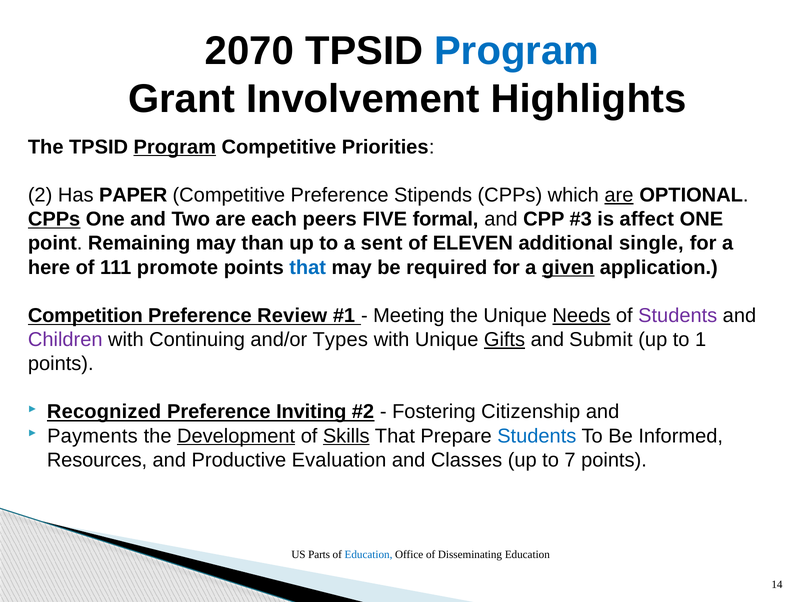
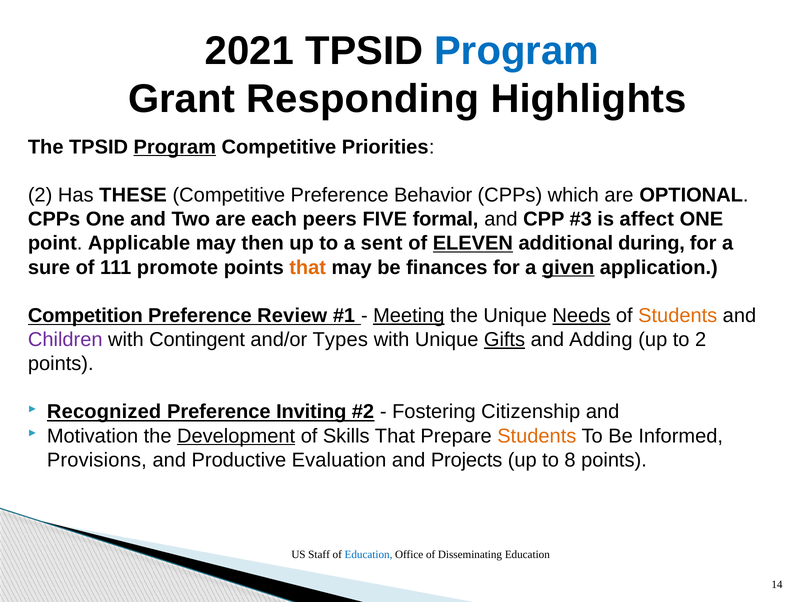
2070: 2070 -> 2021 (249, 51)
Involvement: Involvement -> Responding (363, 99)
PAPER: PAPER -> THESE (133, 195)
Stipends: Stipends -> Behavior (433, 195)
are underline: present -> none (619, 195)
CPPs underline: present -> none (54, 219)
Remaining: Remaining -> Applicable (139, 243)
than: than -> then (263, 243)
ELEVEN underline: none -> present (473, 243)
single: single -> during (652, 243)
here: here -> sure (49, 267)
that colour: blue -> orange (308, 267)
required: required -> finances (447, 267)
Meeting underline: none -> present (409, 315)
Students colour: purple -> orange (678, 315)
Continuing: Continuing -> Contingent (197, 339)
Submit: Submit -> Adding (601, 339)
to 1: 1 -> 2 (701, 339)
Payments: Payments -> Motivation (93, 436)
Skills underline: present -> none (346, 436)
Students colour: blue -> orange (537, 436)
Resources: Resources -> Provisions (97, 460)
Classes: Classes -> Projects (467, 460)
7: 7 -> 8 (570, 460)
Parts: Parts -> Staff (319, 554)
